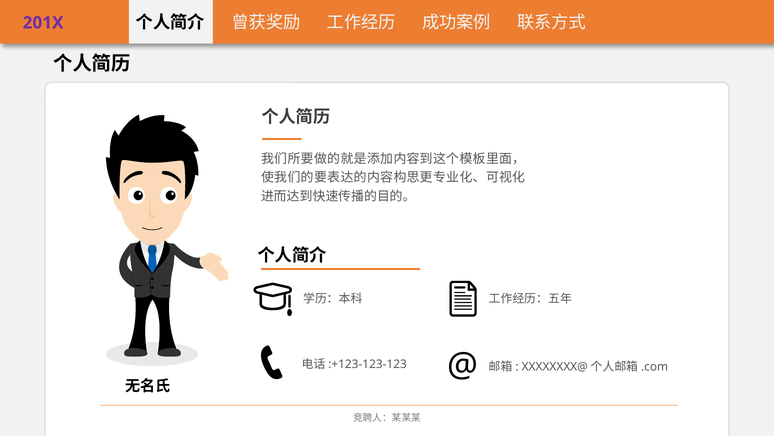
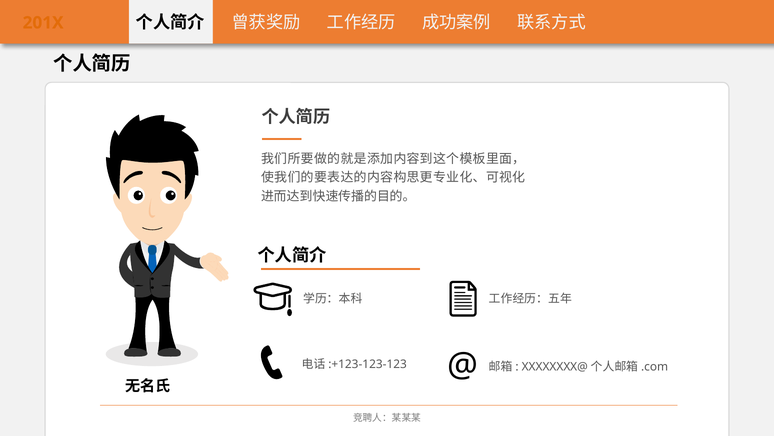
201X colour: purple -> orange (43, 23)
